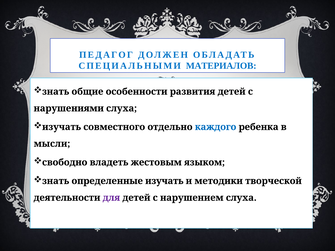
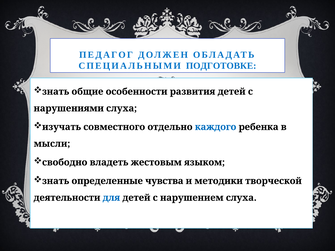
МАТЕРИАЛОВ: МАТЕРИАЛОВ -> ПОДГОТОВКЕ (221, 66)
определенные изучать: изучать -> чувства (164, 181)
для colour: purple -> blue (111, 198)
